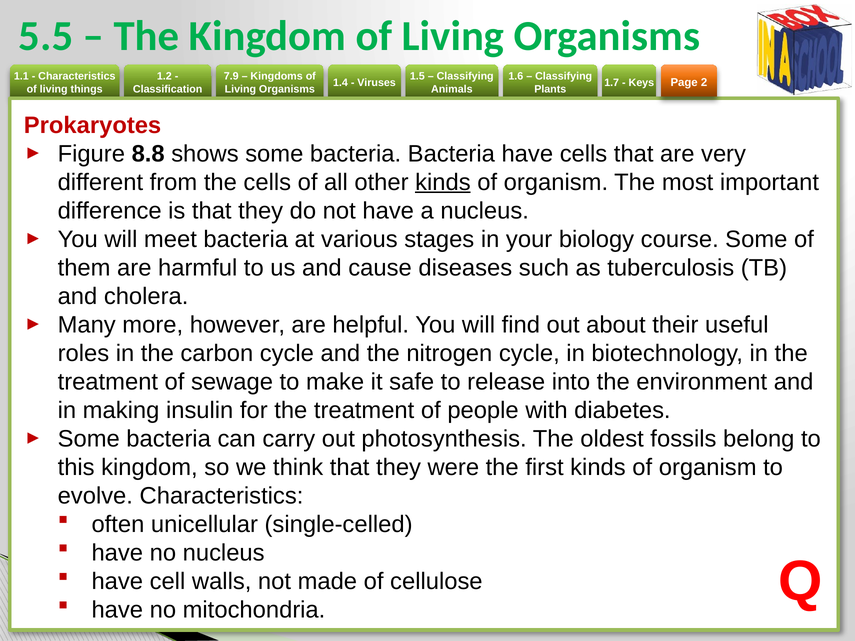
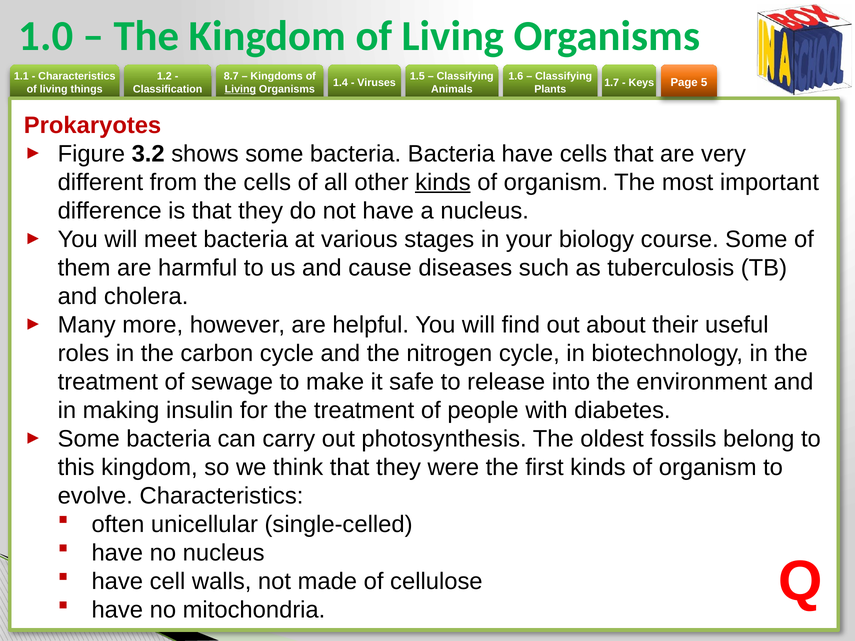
5.5: 5.5 -> 1.0 (46, 36)
7.9: 7.9 -> 8.7 (231, 76)
2: 2 -> 5 (704, 82)
Living underline: none -> present (240, 89)
8.8: 8.8 -> 3.2 (148, 154)
